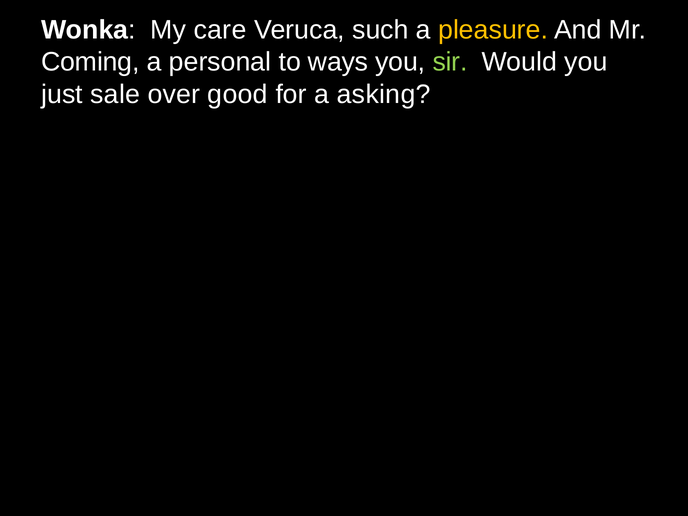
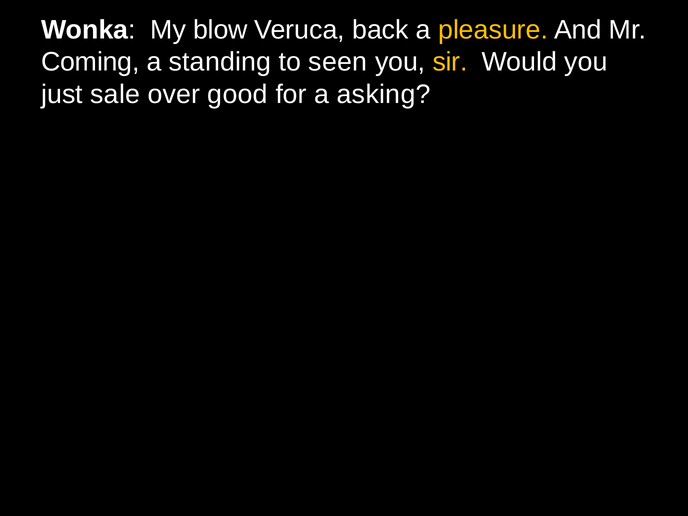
care: care -> blow (220, 30)
such: such -> back (380, 30)
personal: personal -> standing (220, 62)
ways: ways -> seen (338, 62)
sir colour: light green -> yellow (450, 62)
